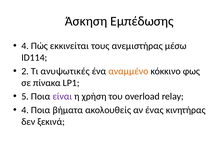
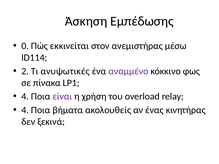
4: 4 -> 0 (25, 46)
τους: τους -> στον (100, 46)
αναμμένο colour: orange -> purple (128, 71)
5: 5 -> 4 (25, 97)
